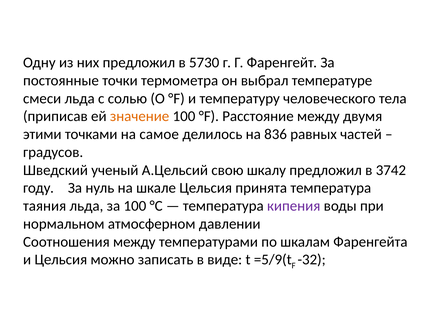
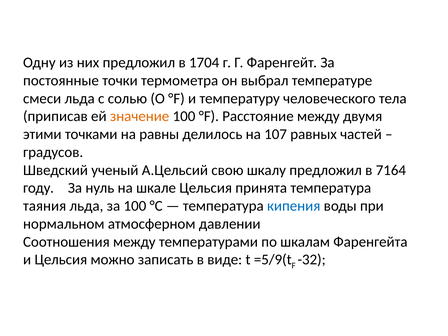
5730: 5730 -> 1704 (204, 63)
самое: самое -> равны (159, 134)
836: 836 -> 107 (276, 134)
3742: 3742 -> 7164 (391, 170)
кипения colour: purple -> blue (294, 206)
